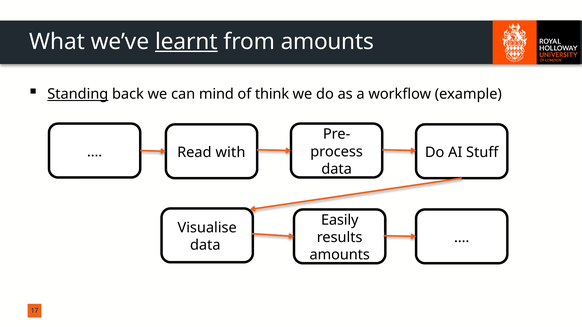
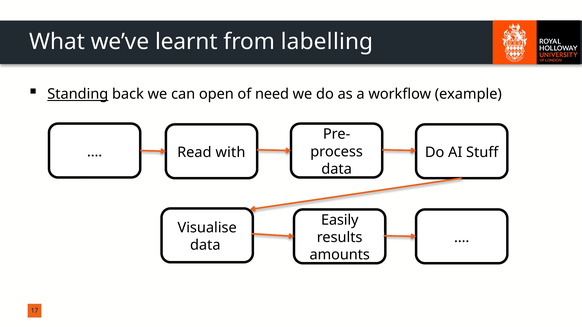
learnt underline: present -> none (186, 42)
from amounts: amounts -> labelling (327, 42)
mind: mind -> open (216, 94)
think: think -> need (272, 94)
